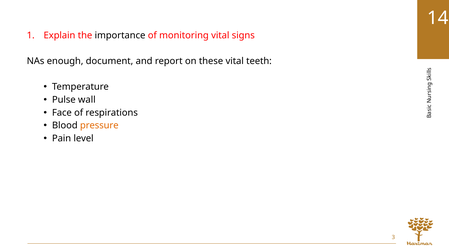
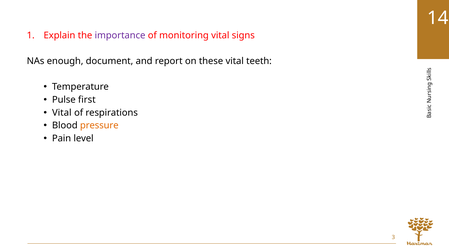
importance colour: black -> purple (120, 35)
wall: wall -> first (87, 100)
Face: Face -> Vital (62, 113)
